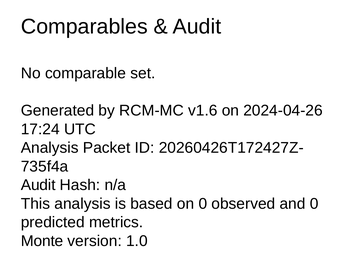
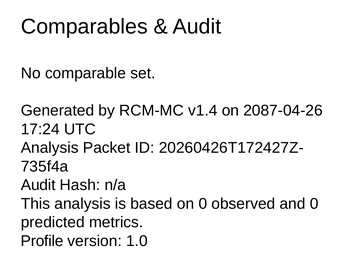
v1.6: v1.6 -> v1.4 (203, 110)
2024-04-26: 2024-04-26 -> 2087-04-26 (283, 110)
Monte: Monte -> Profile (42, 241)
